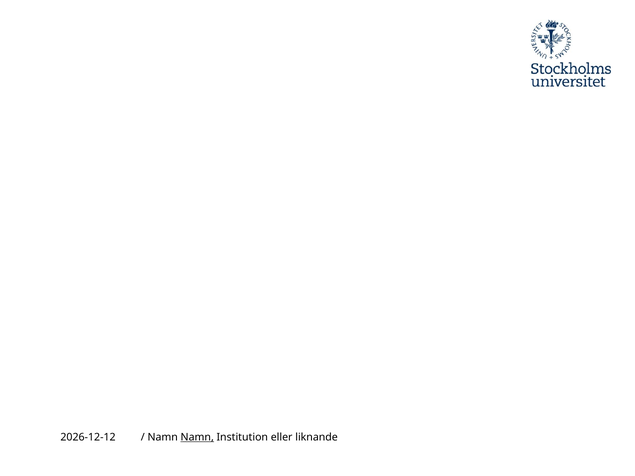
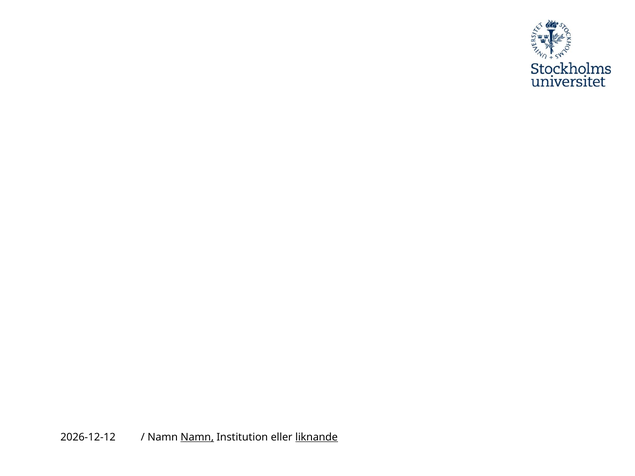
liknande underline: none -> present (317, 437)
